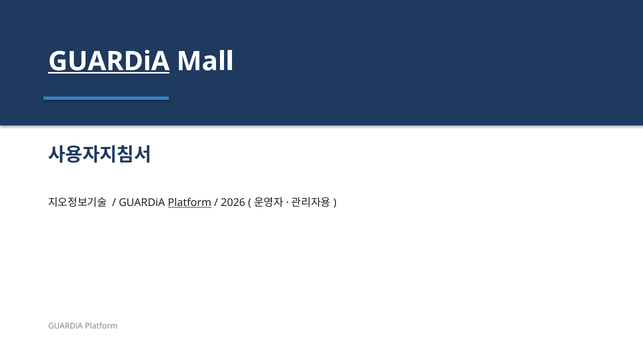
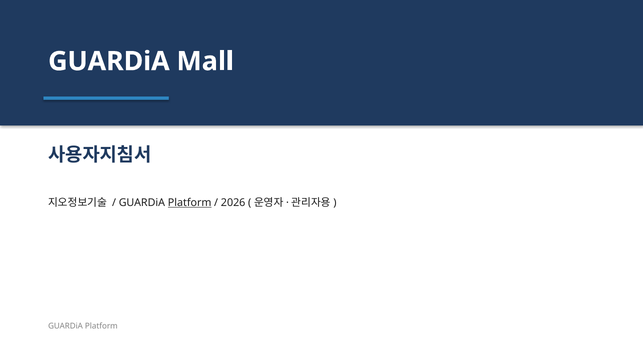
GUARDiA underline: present -> none (109, 61)
